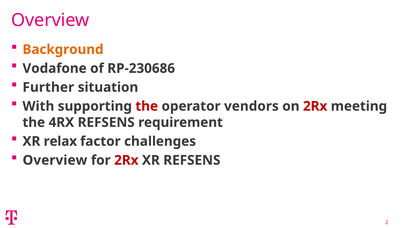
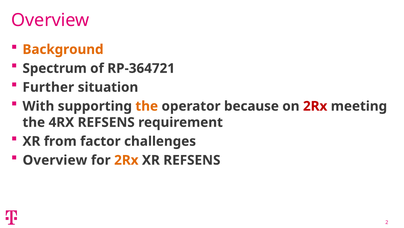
Vodafone: Vodafone -> Spectrum (55, 68)
RP-230686: RP-230686 -> RP-364721 (141, 68)
the colour: red -> orange (147, 106)
vendors: vendors -> because (251, 106)
relax: relax -> from (60, 141)
2Rx colour: red -> orange (126, 160)
